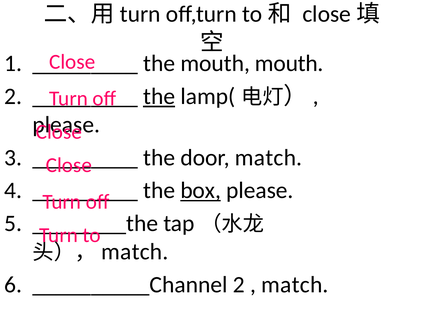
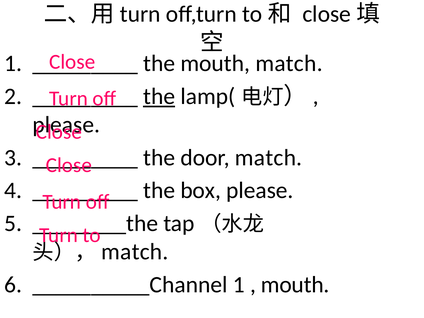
mouth mouth: mouth -> match (289, 63)
box underline: present -> none (201, 191)
__________Channel 2: 2 -> 1 (239, 285)
match: match -> mouth (295, 285)
